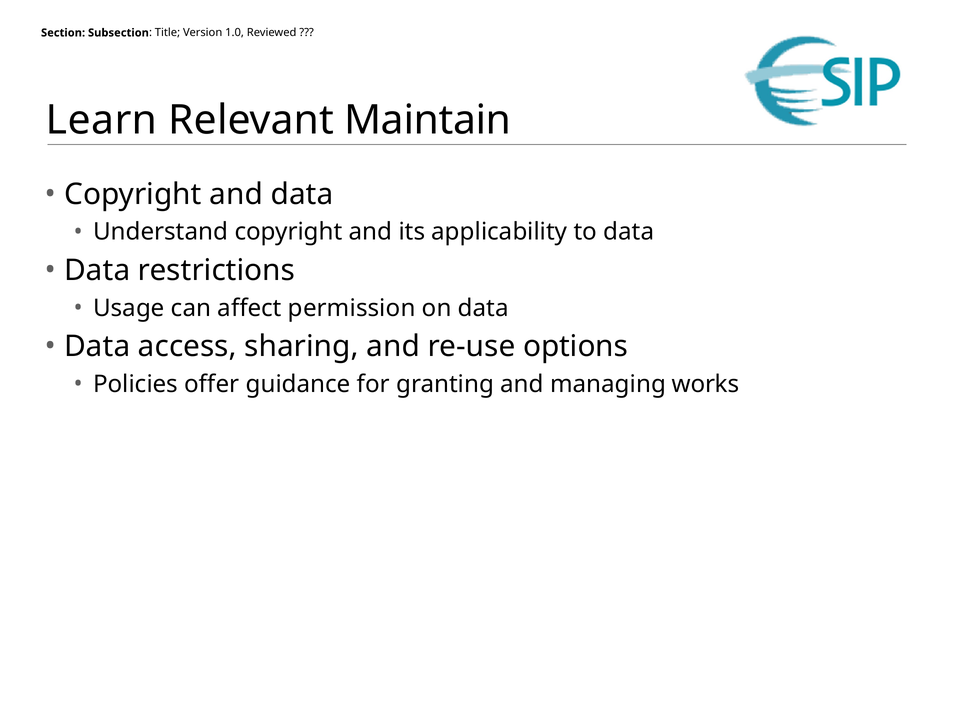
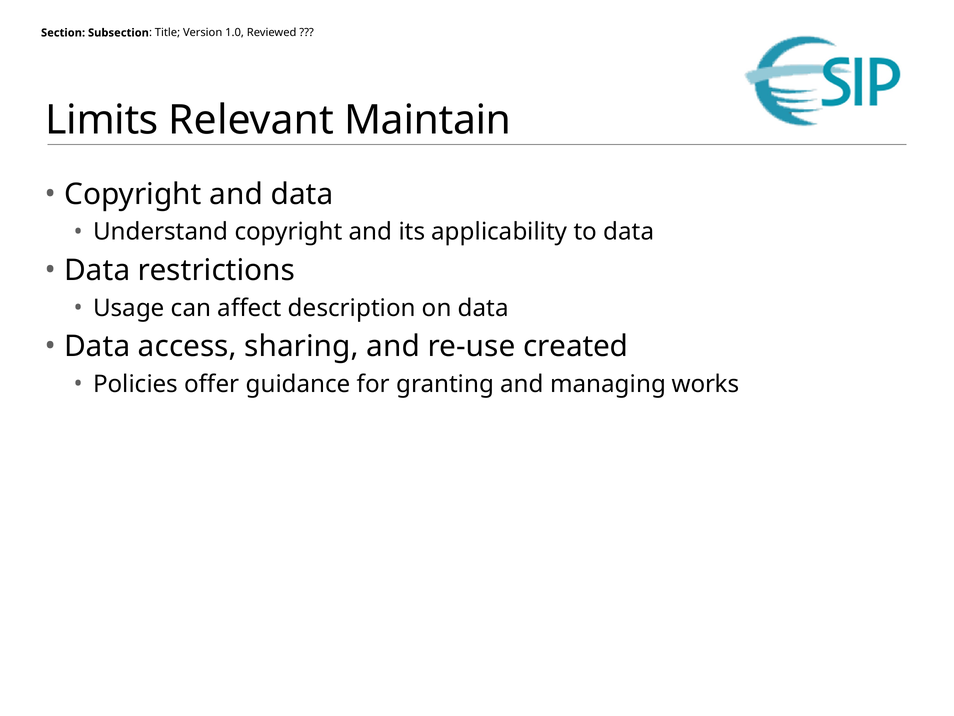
Learn: Learn -> Limits (102, 120)
permission: permission -> description (352, 308)
options: options -> created (576, 346)
